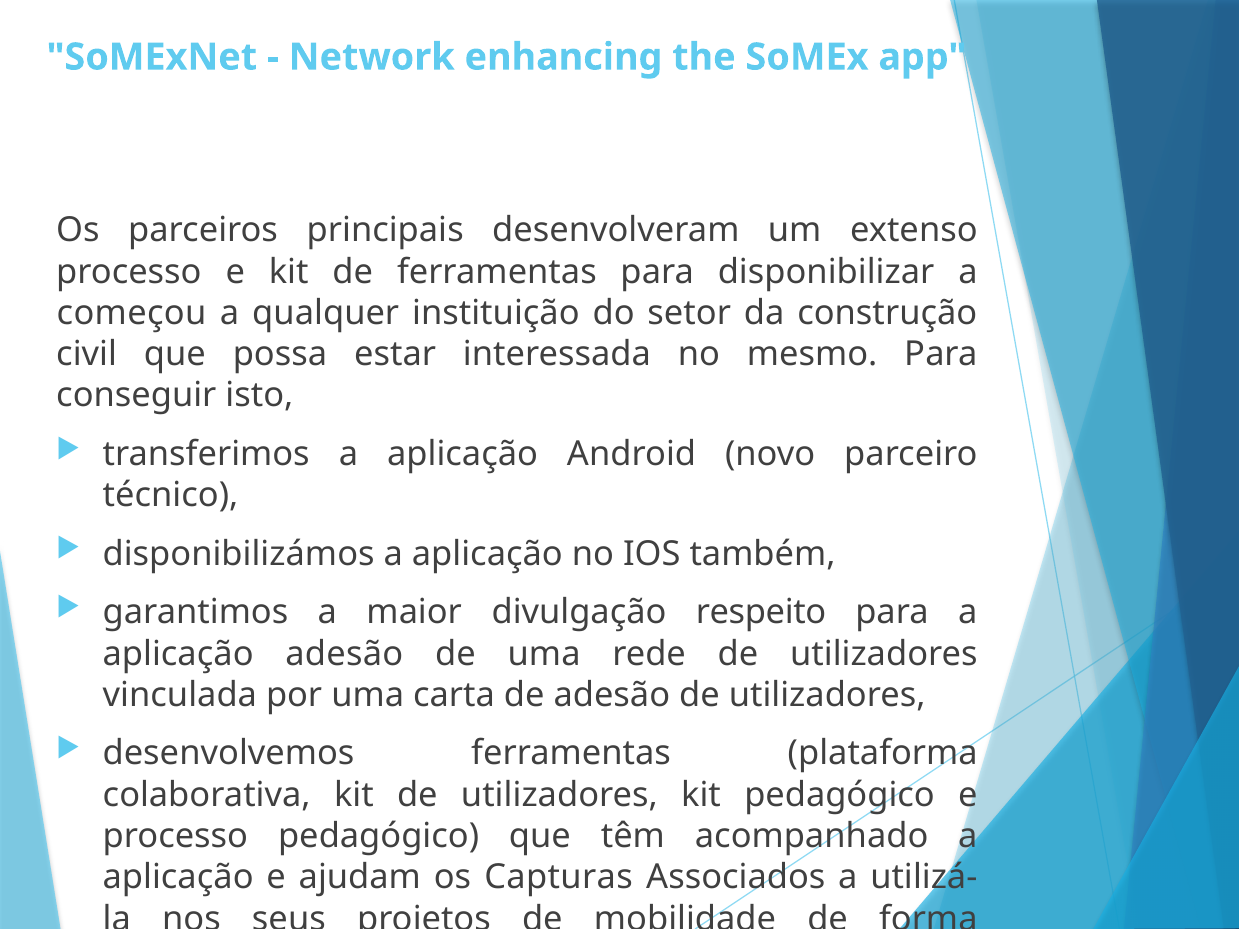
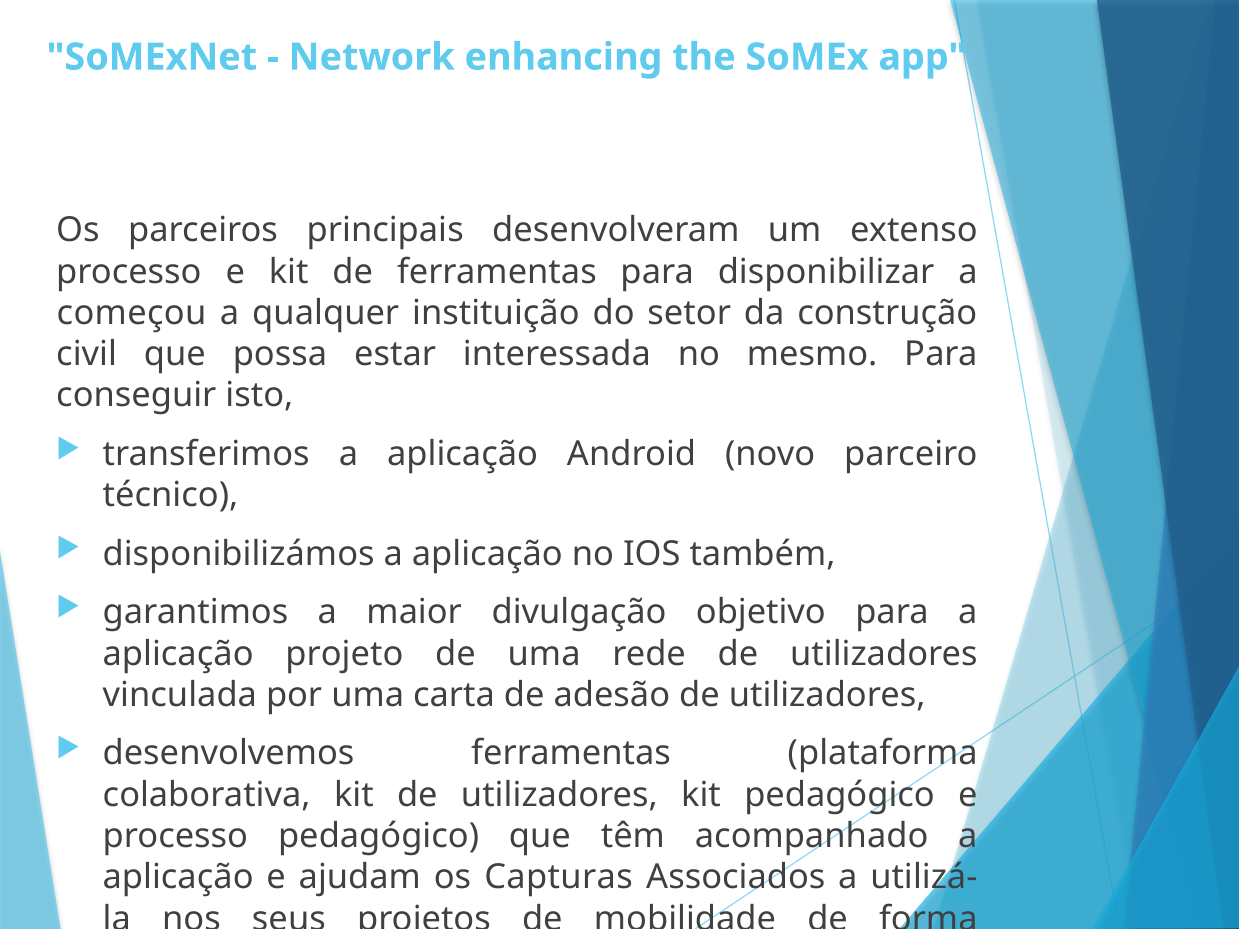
respeito: respeito -> objetivo (761, 613)
aplicação adesão: adesão -> projeto (344, 654)
